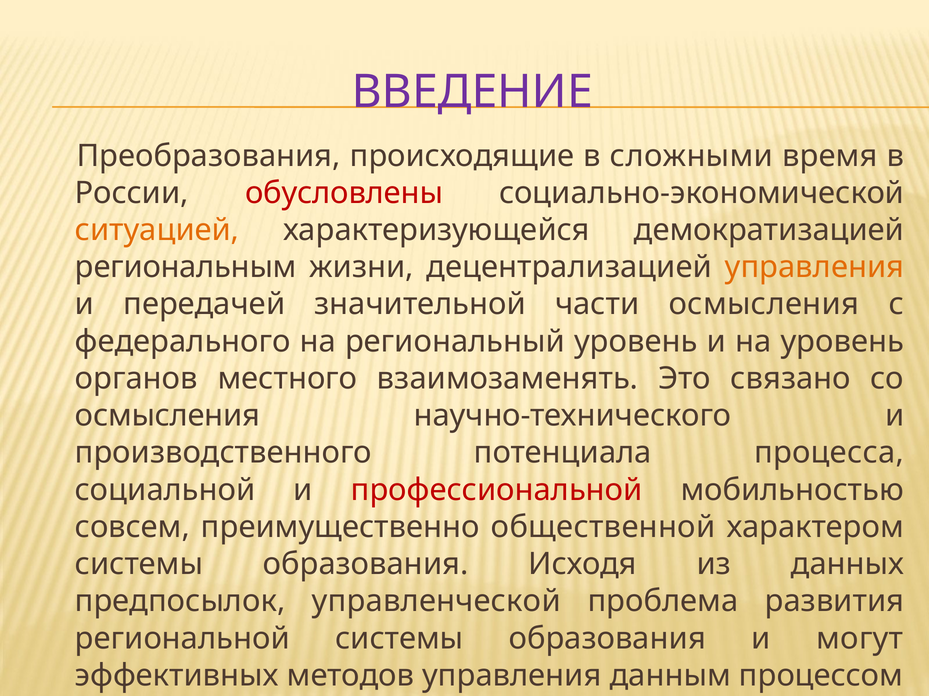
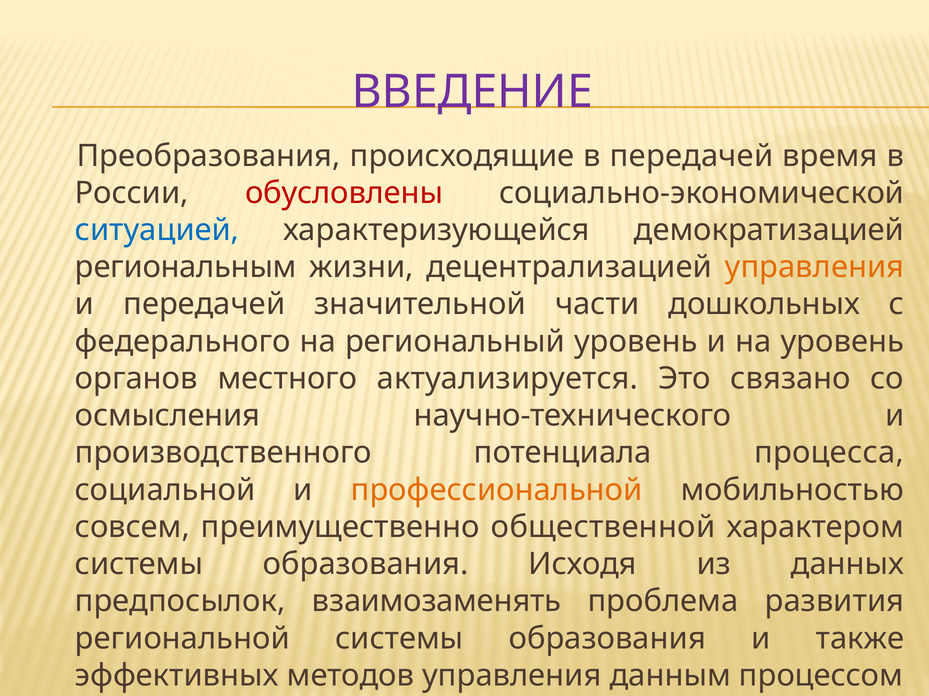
в сложными: сложными -> передачей (692, 156)
ситуацией colour: orange -> blue (157, 230)
части осмысления: осмысления -> дошкольных (764, 305)
взаимозаменять: взаимозаменять -> актуализируется (508, 379)
профессиональной colour: red -> orange (497, 490)
управленческой: управленческой -> взаимозаменять (437, 602)
могут: могут -> также (860, 639)
